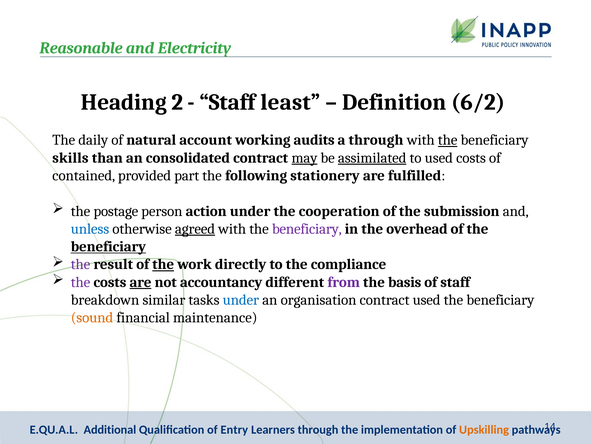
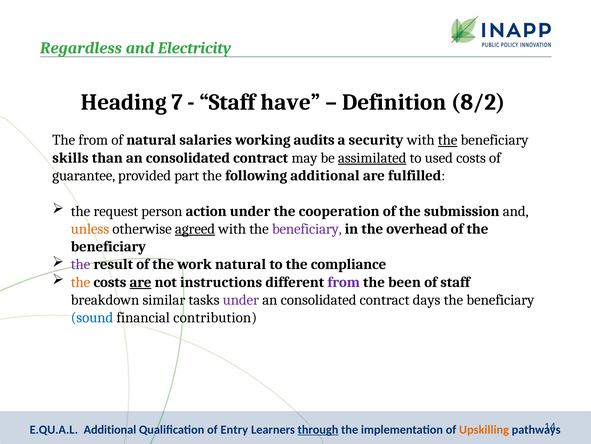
Reasonable: Reasonable -> Regardless (81, 48)
2: 2 -> 7 (177, 102)
least: least -> have (290, 102)
6/2: 6/2 -> 8/2 (478, 102)
The daily: daily -> from (93, 140)
account: account -> salaries (206, 140)
a through: through -> security (376, 140)
may underline: present -> none (304, 158)
contained: contained -> guarantee (84, 175)
following stationery: stationery -> additional (325, 175)
postage: postage -> request (116, 211)
unless colour: blue -> orange (90, 229)
beneficiary underline: present -> none (108, 246)
the underline: present -> none (163, 264)
work directly: directly -> natural (241, 264)
the colour: purple -> orange (81, 282)
accountancy: accountancy -> instructions (221, 282)
basis: basis -> been (405, 282)
under colour: blue -> purple (241, 299)
organisation: organisation -> consolidated (319, 299)
contract used: used -> days (427, 299)
sound colour: orange -> blue (92, 317)
maintenance: maintenance -> contribution (215, 317)
through underline: none -> present (318, 429)
